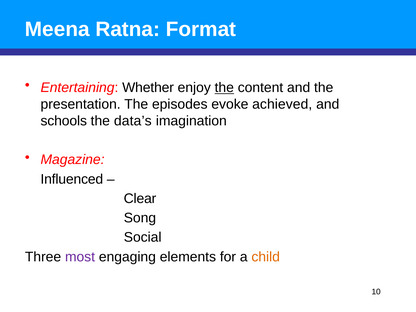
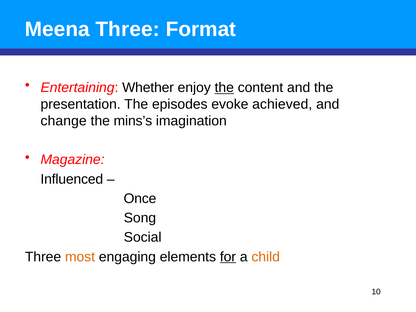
Meena Ratna: Ratna -> Three (128, 29)
schools: schools -> change (64, 121)
data’s: data’s -> mins’s (133, 121)
Clear: Clear -> Once (140, 199)
most colour: purple -> orange (80, 257)
for underline: none -> present (228, 257)
